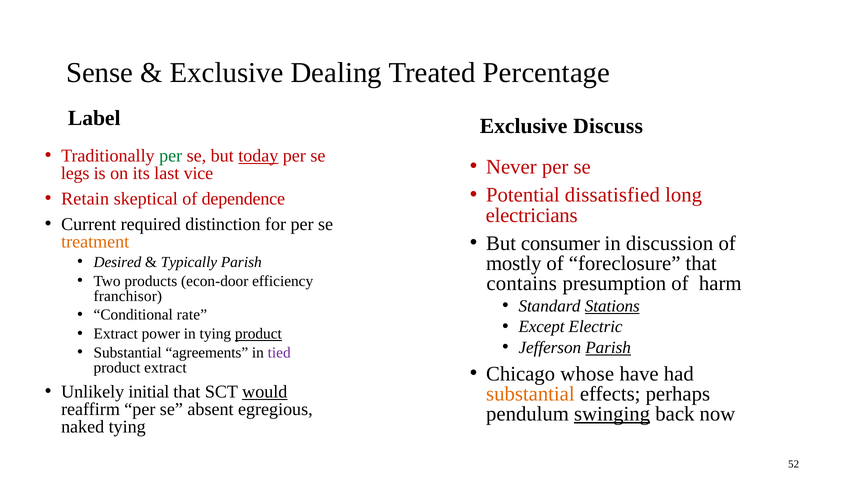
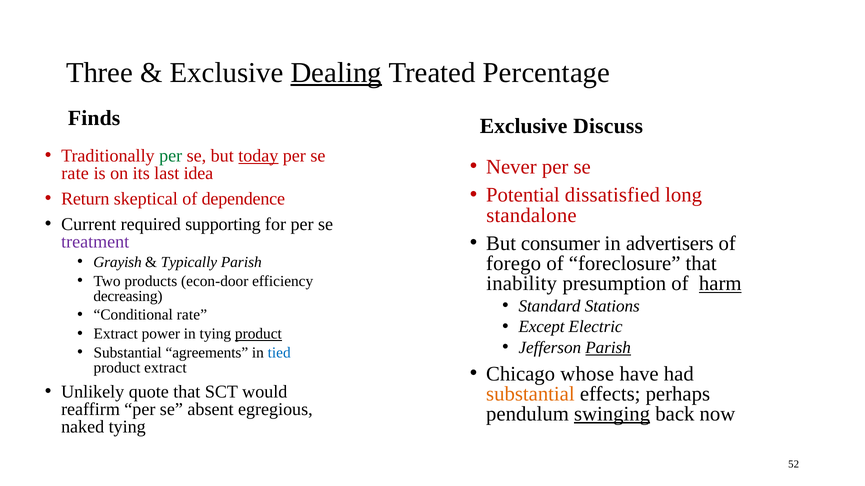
Sense: Sense -> Three (100, 73)
Dealing underline: none -> present (336, 73)
Label: Label -> Finds (94, 118)
legs: legs -> rate (75, 173)
vice: vice -> idea (198, 173)
Retain: Retain -> Return (85, 199)
electricians: electricians -> standalone (531, 215)
distinction: distinction -> supporting (223, 225)
discussion: discussion -> advertisers (670, 244)
treatment colour: orange -> purple (95, 242)
Desired: Desired -> Grayish (117, 263)
mostly: mostly -> forego (514, 264)
contains: contains -> inability (522, 284)
harm underline: none -> present (720, 284)
franchisor: franchisor -> decreasing (128, 296)
Stations underline: present -> none (612, 306)
tied colour: purple -> blue (279, 353)
initial: initial -> quote (149, 392)
would underline: present -> none (265, 392)
